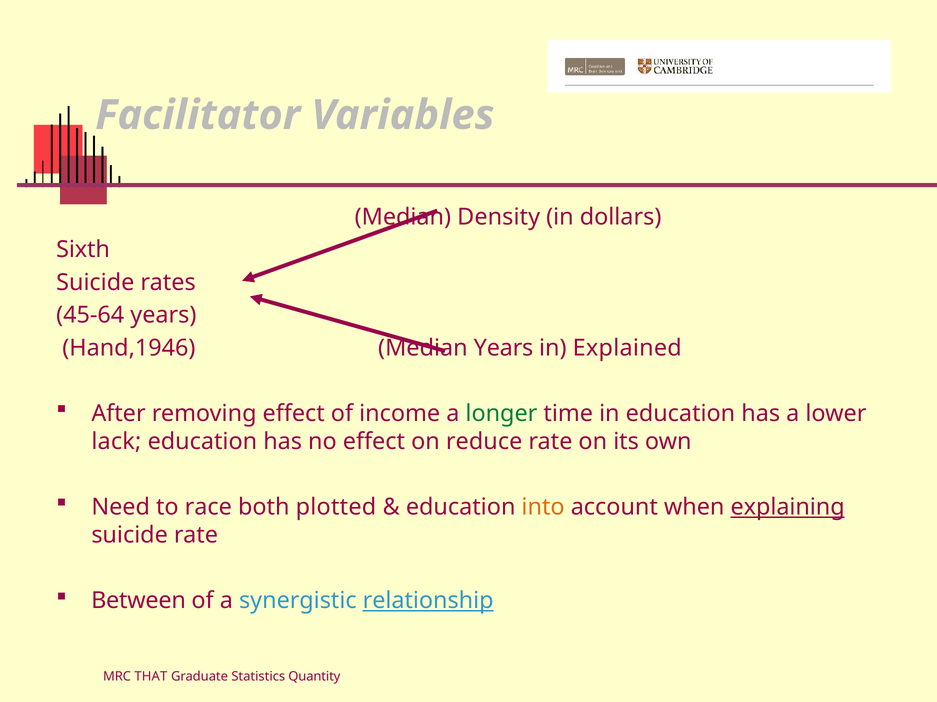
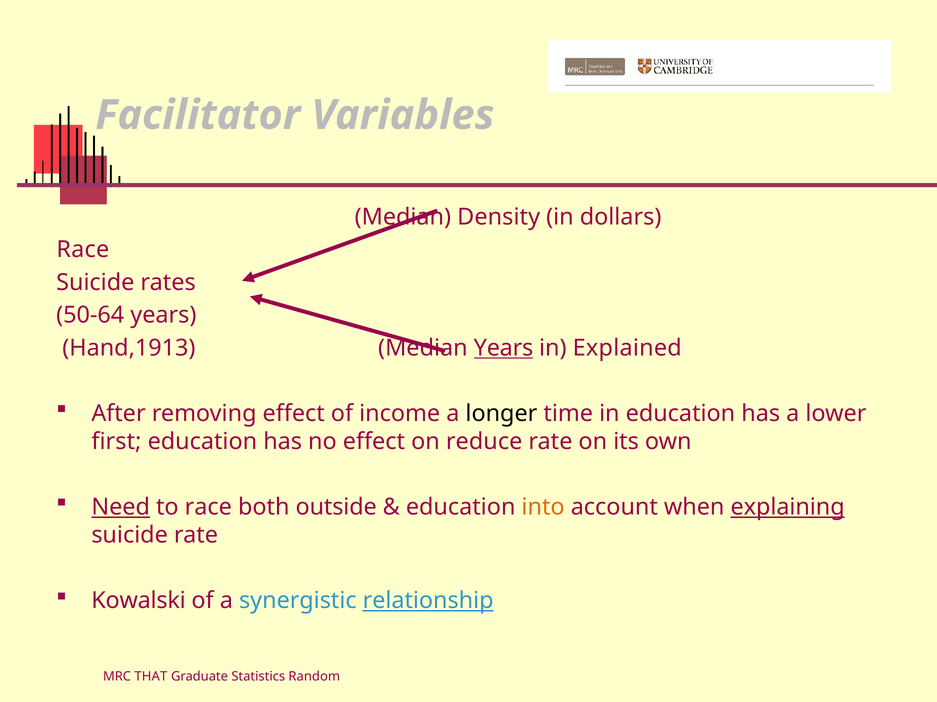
Sixth: Sixth -> Race (83, 250)
45-64: 45-64 -> 50-64 (90, 316)
Hand,1946: Hand,1946 -> Hand,1913 (129, 348)
Years underline: none -> present (504, 348)
longer colour: green -> black (501, 414)
lack: lack -> first (116, 442)
Need underline: none -> present (121, 508)
plotted: plotted -> outside (336, 508)
Between: Between -> Kowalski (139, 601)
Quantity: Quantity -> Random (314, 677)
